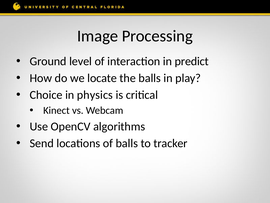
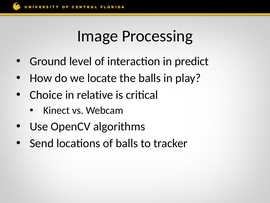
physics: physics -> relative (95, 95)
